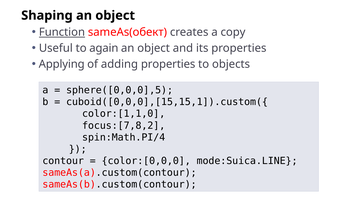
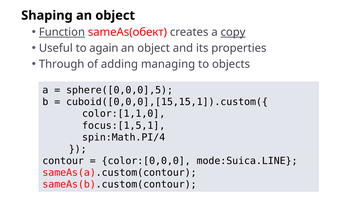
copy underline: none -> present (233, 32)
Applying: Applying -> Through (62, 64)
adding properties: properties -> managing (168, 64)
focus:[7,8,2: focus:[7,8,2 -> focus:[1,5,1 (124, 126)
